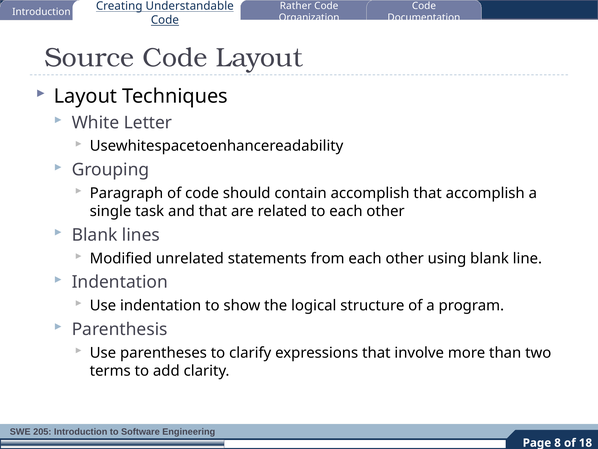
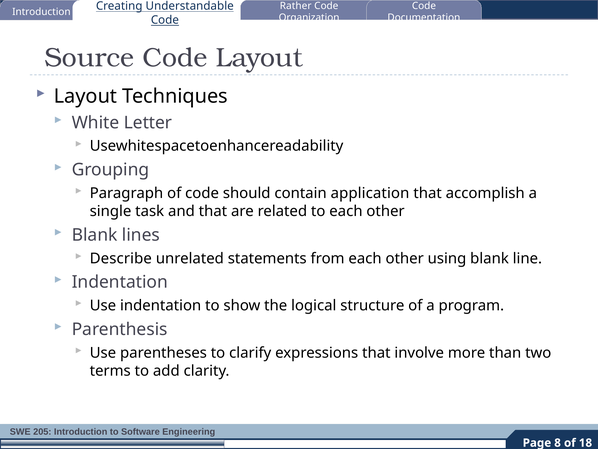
contain accomplish: accomplish -> application (370, 193)
Modified: Modified -> Describe (121, 258)
